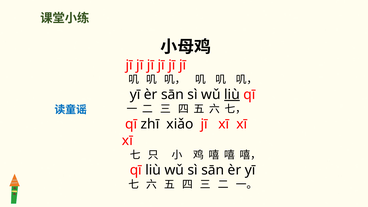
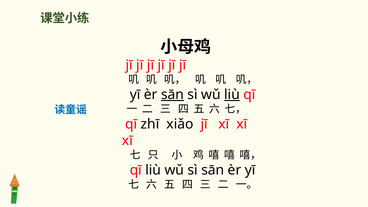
sān underline: none -> present (172, 95)
